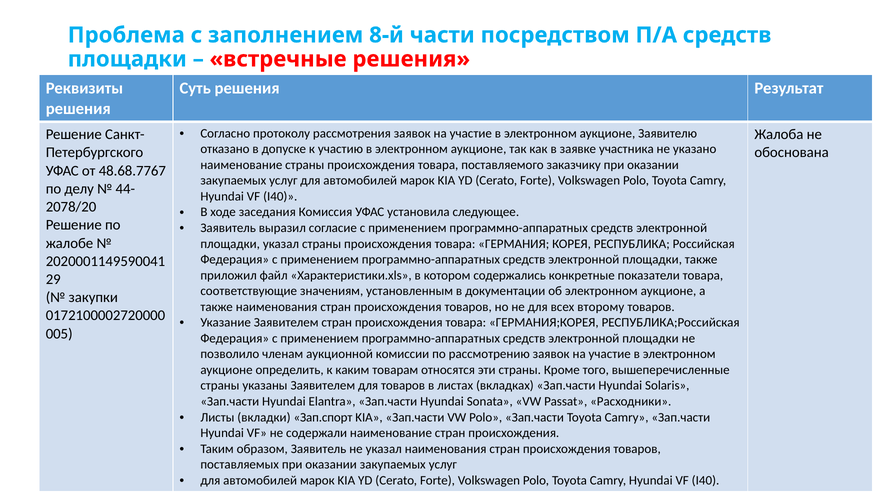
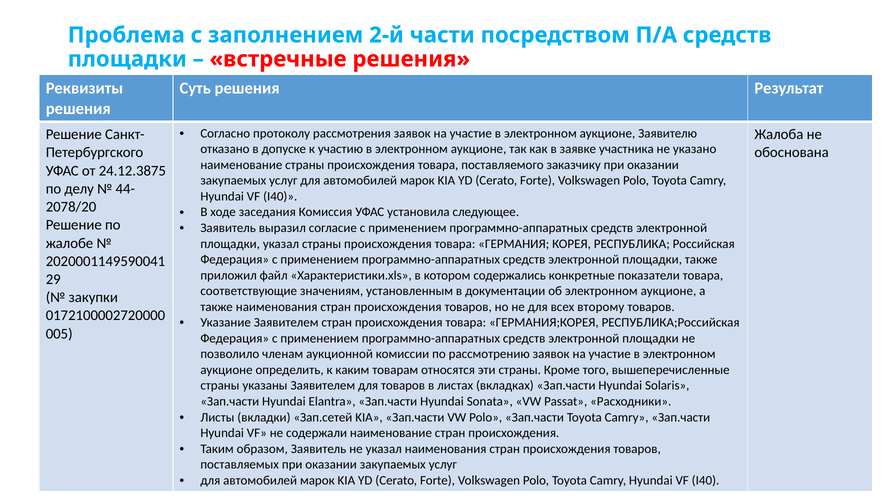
8-й: 8-й -> 2-й (386, 35)
48.68.7767: 48.68.7767 -> 24.12.3875 (132, 171)
Зап.спорт: Зап.спорт -> Зап.сетей (323, 417)
